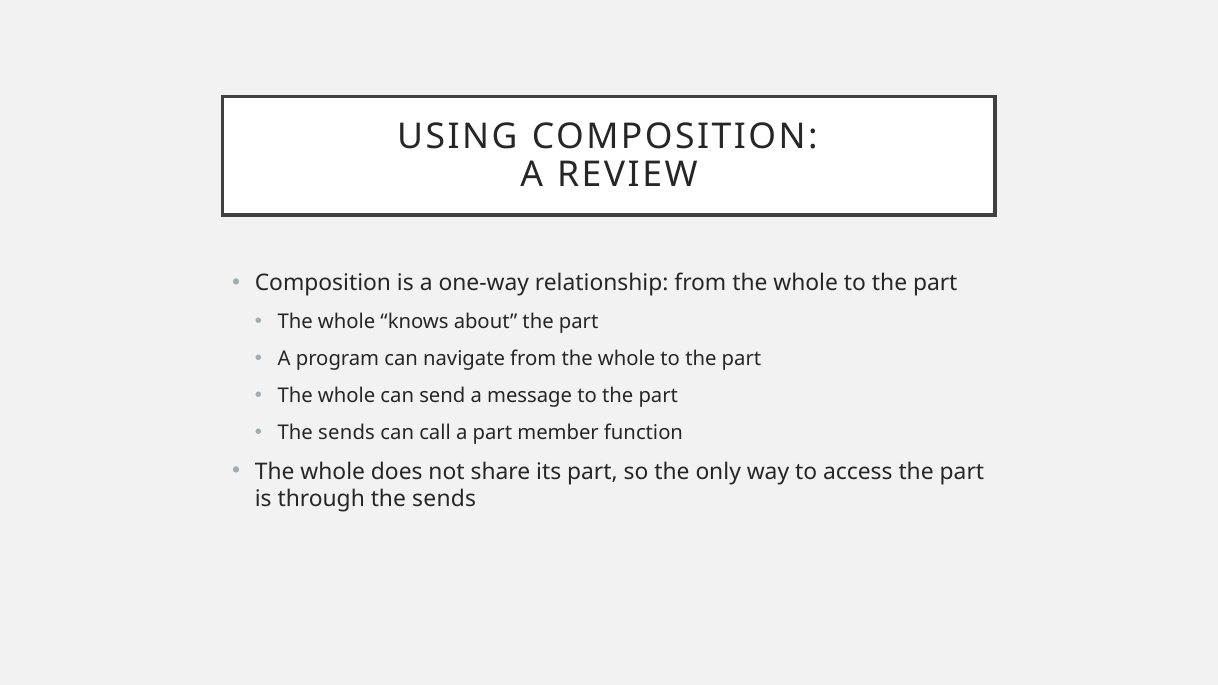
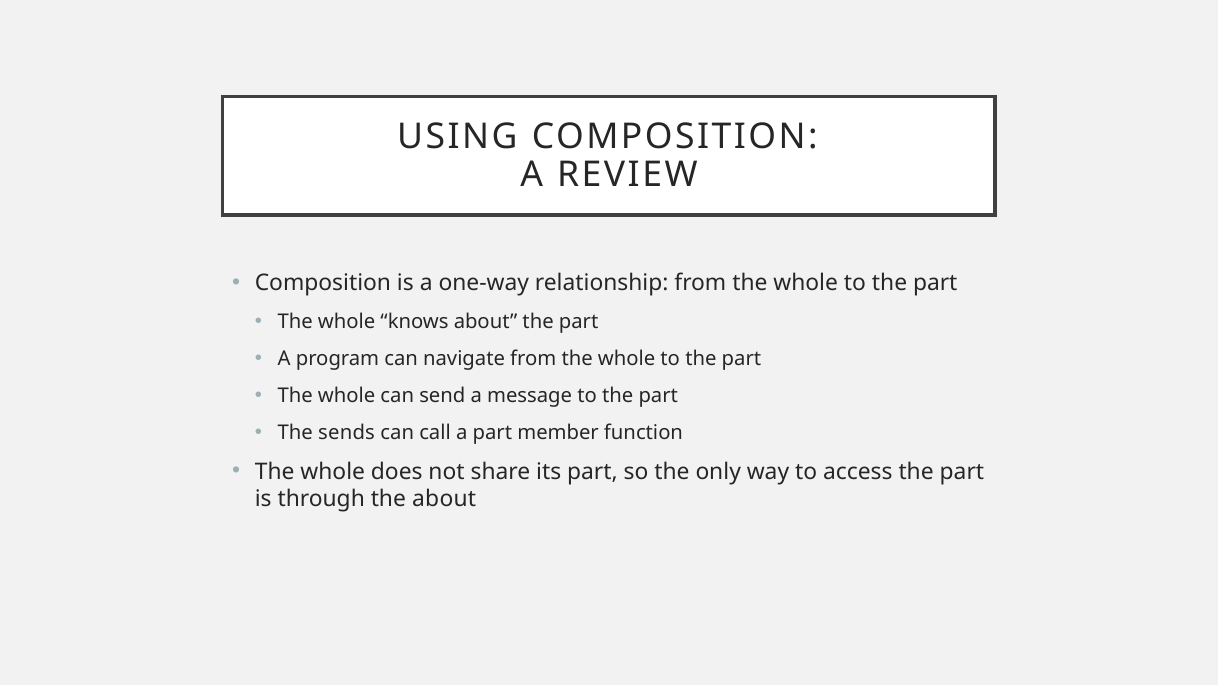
through the sends: sends -> about (444, 499)
